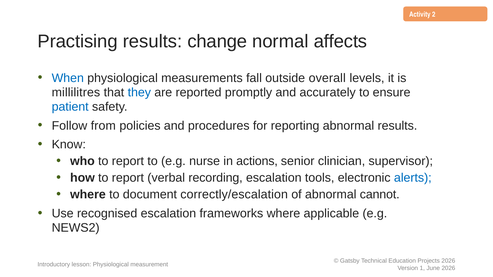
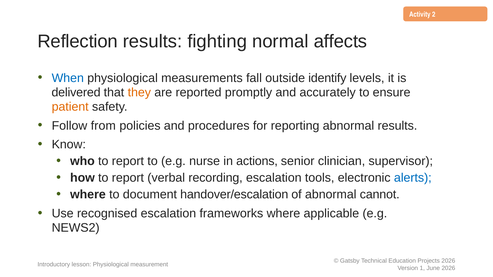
Practising: Practising -> Reflection (78, 41)
change: change -> fighting (217, 41)
overall: overall -> identify (327, 78)
millilitres: millilitres -> delivered (76, 92)
they colour: blue -> orange (139, 92)
patient colour: blue -> orange (70, 107)
correctly/escalation: correctly/escalation -> handover/escalation (234, 195)
